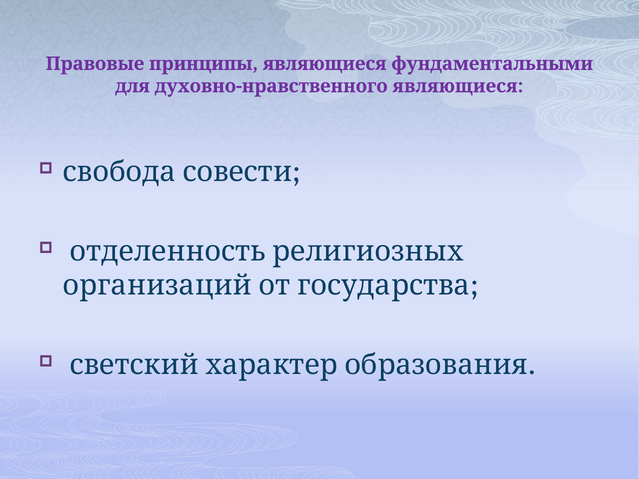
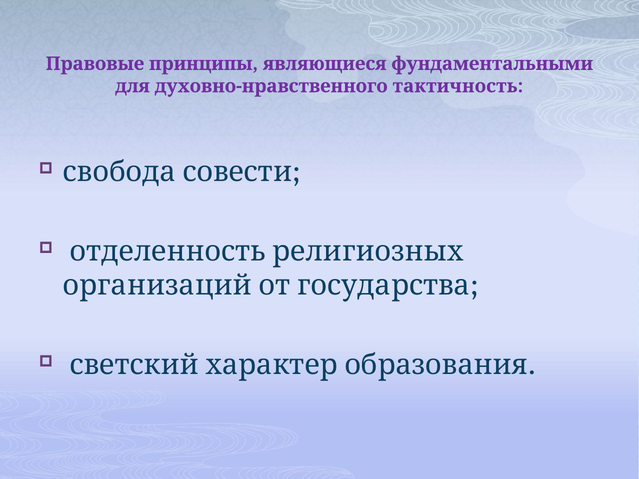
духовно-нравственного являющиеся: являющиеся -> тактичность (458, 86)
